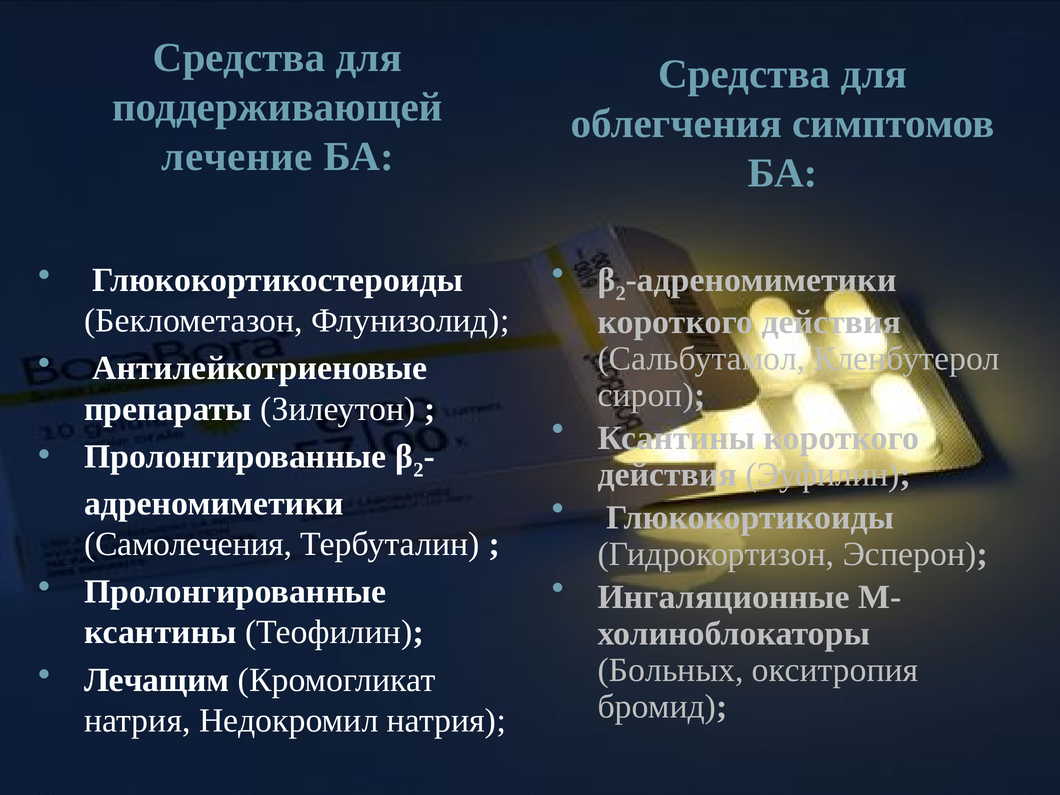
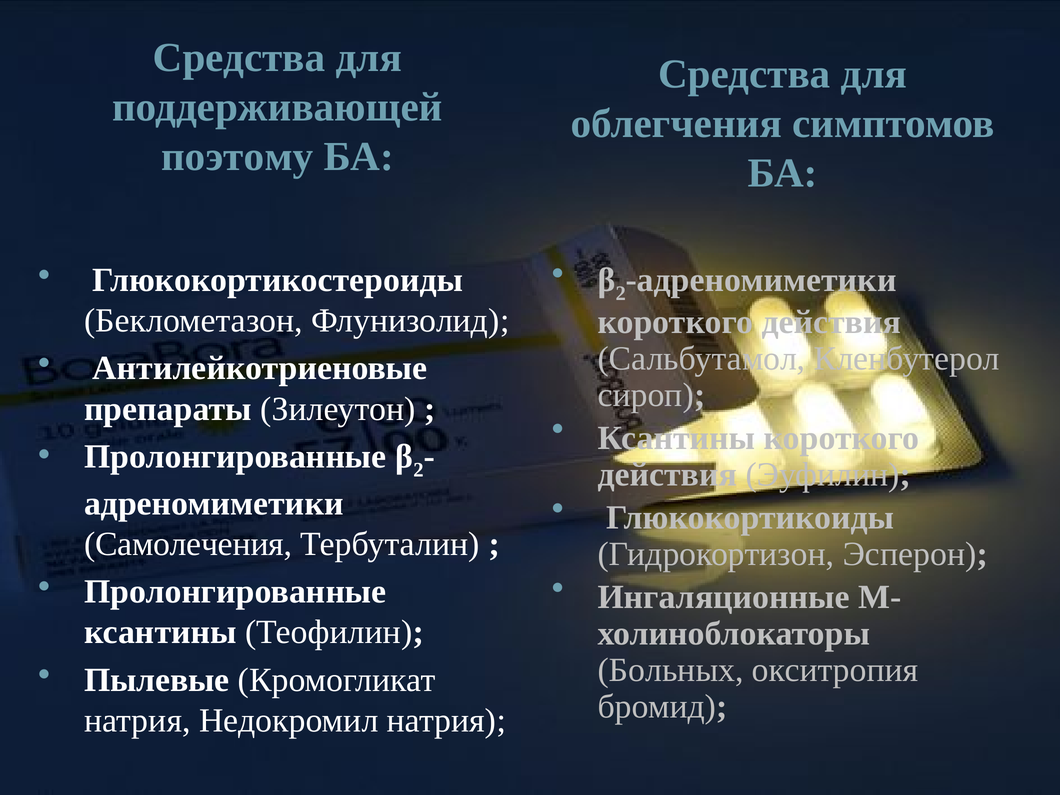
лечение: лечение -> поэтому (237, 157)
Лечащим: Лечащим -> Пылевые (157, 680)
